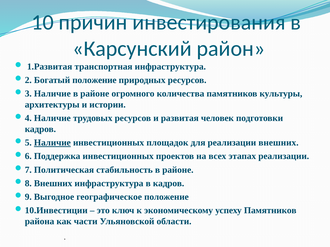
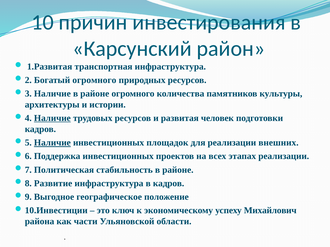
Богатый положение: положение -> огромного (94, 80)
Наличие underline: none -> present (52, 118)
Внешних: Внешних -> Развитие (53, 184)
успеху Памятников: Памятников -> Михайлович (270, 211)
